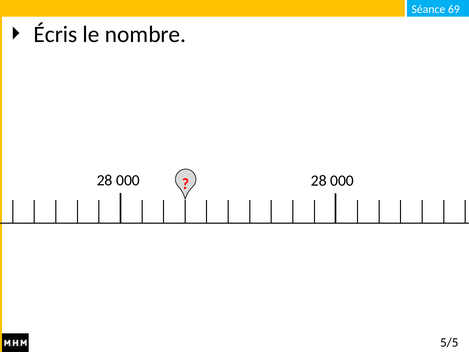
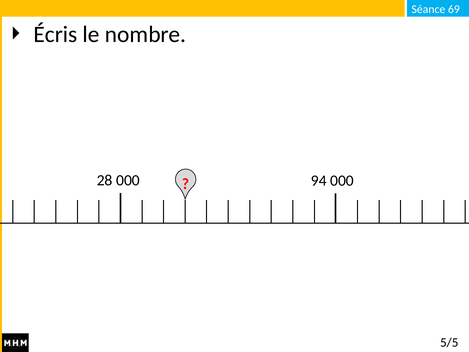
000 28: 28 -> 94 (319, 181)
